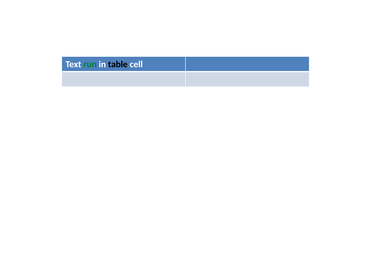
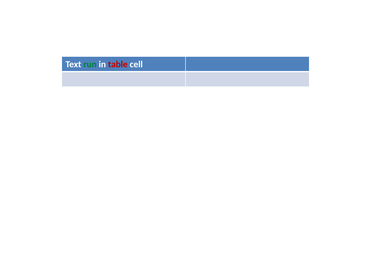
table colour: black -> red (118, 64)
